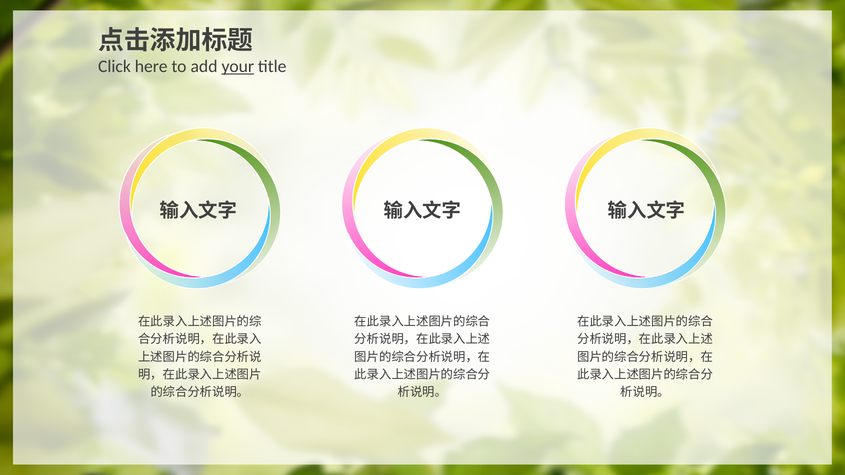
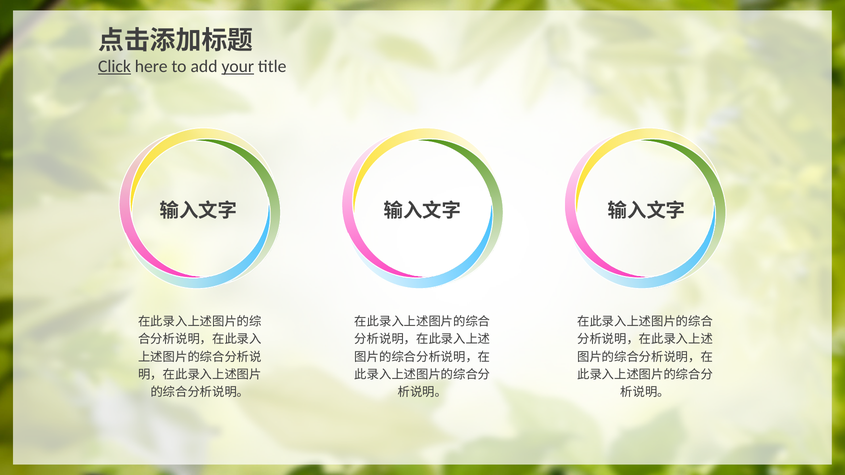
Click underline: none -> present (114, 66)
